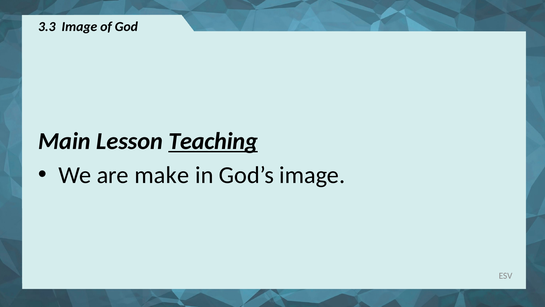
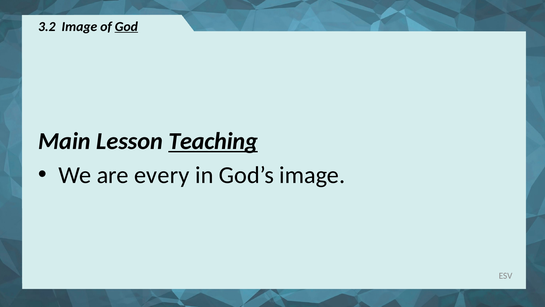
3.3: 3.3 -> 3.2 (47, 27)
God underline: none -> present (126, 27)
make: make -> every (162, 175)
